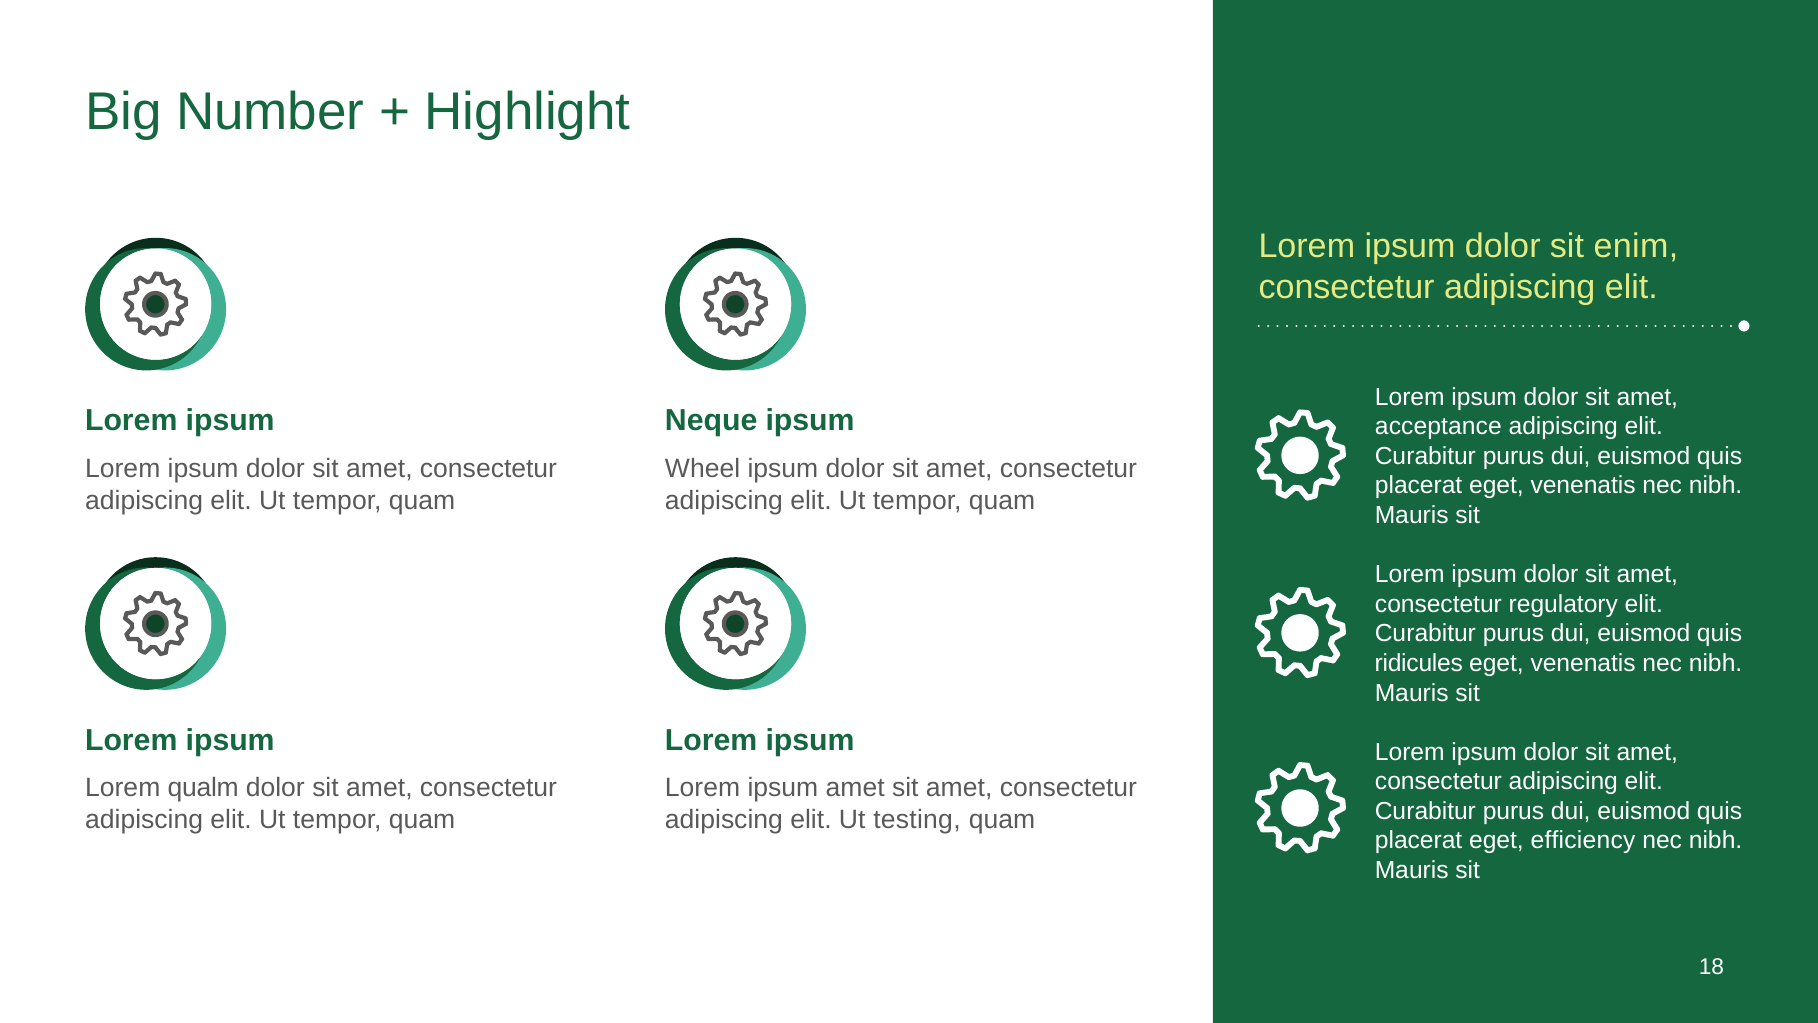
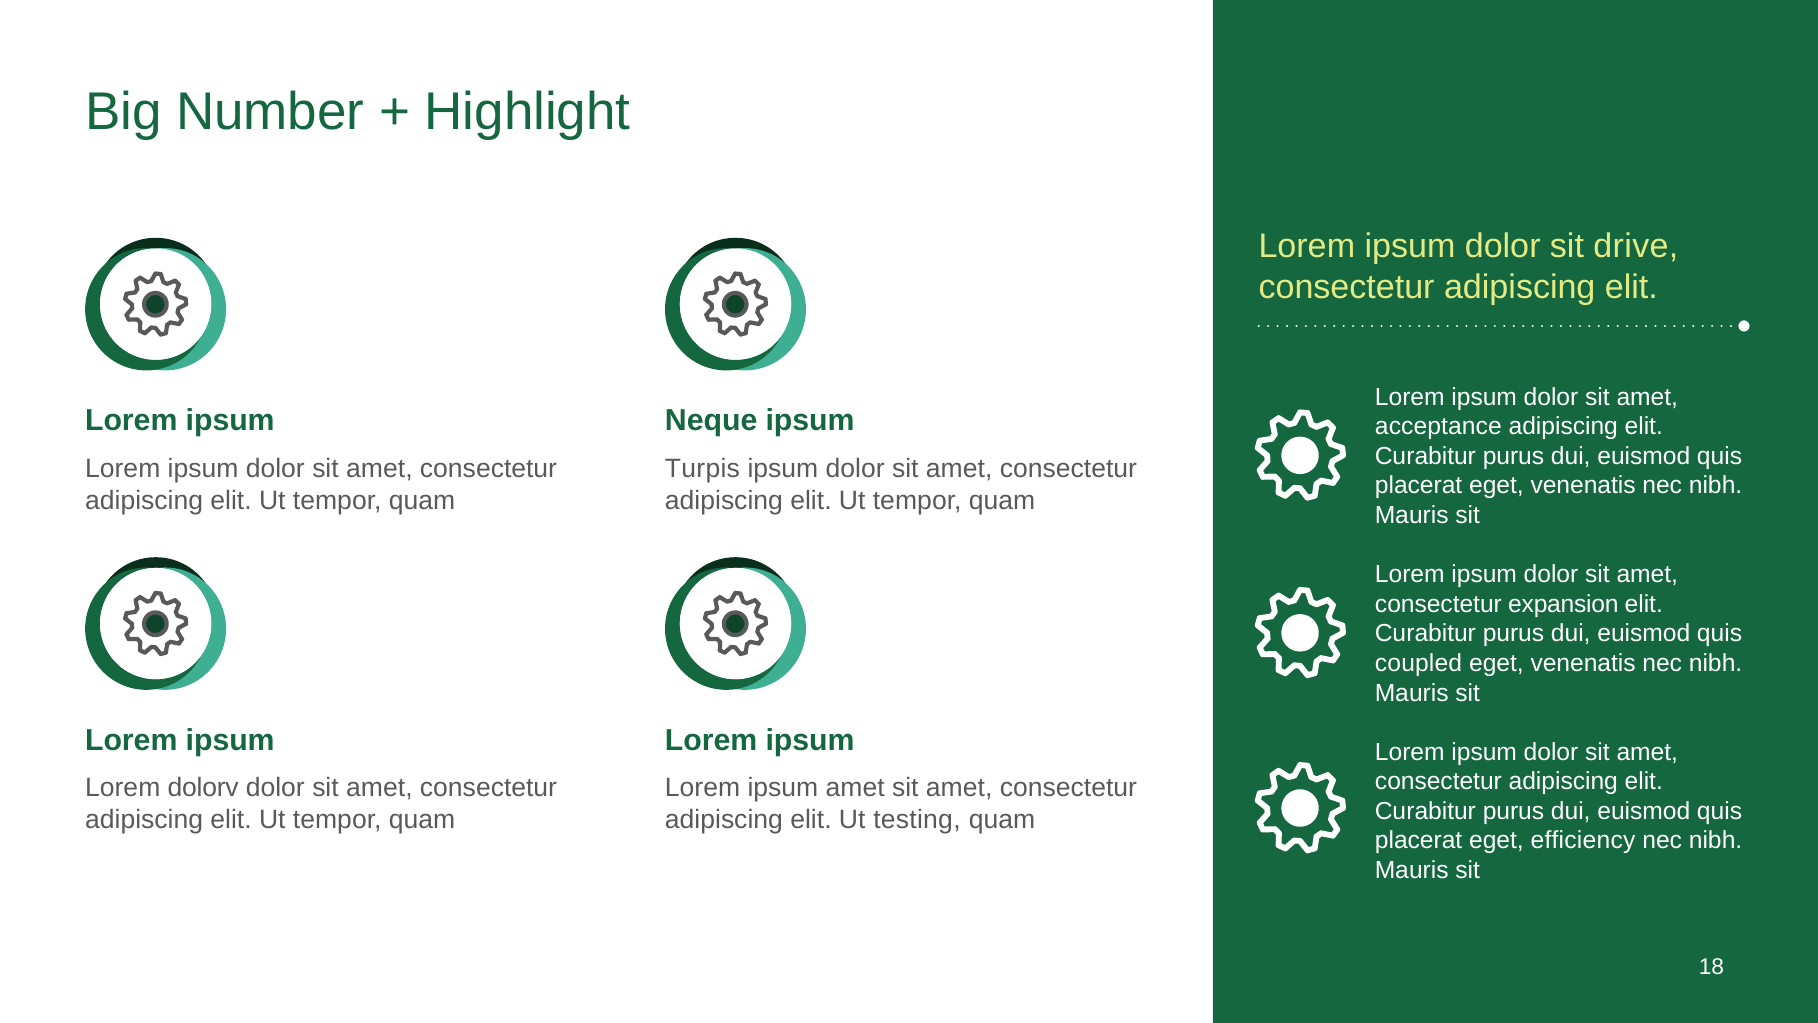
enim: enim -> drive (1636, 246)
Wheel: Wheel -> Turpis (702, 468)
regulatory: regulatory -> expansion (1563, 604)
ridicules: ridicules -> coupled (1419, 663)
qualm: qualm -> dolorv (203, 788)
